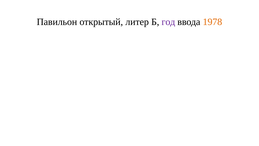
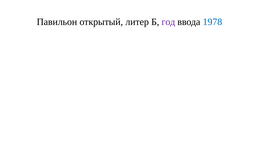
1978 colour: orange -> blue (212, 22)
